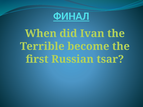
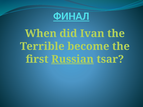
Russian underline: none -> present (72, 59)
